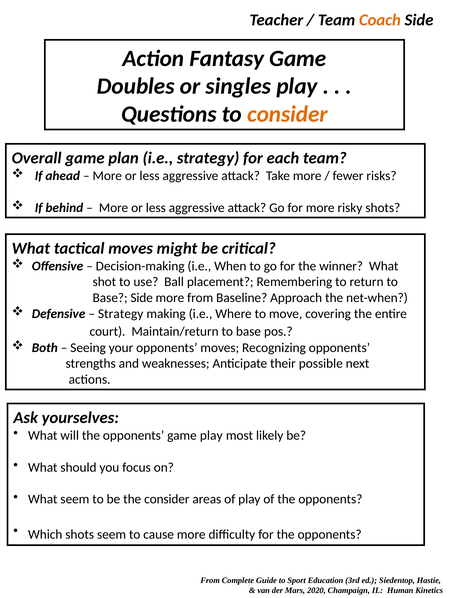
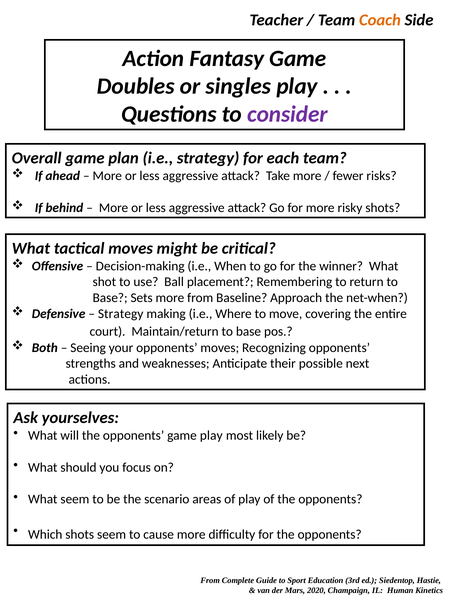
consider colour: orange -> purple (287, 114)
Base Side: Side -> Sets (142, 298)
the consider: consider -> scenario (167, 500)
